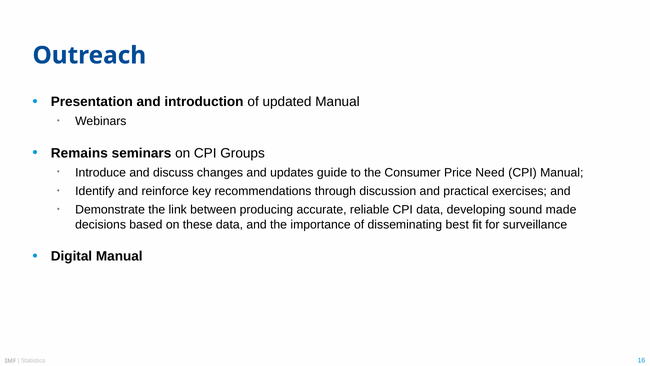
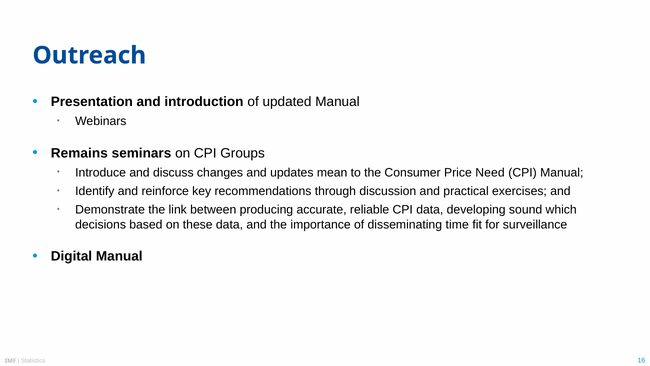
guide: guide -> mean (332, 172)
made: made -> which (561, 210)
best: best -> time (457, 224)
